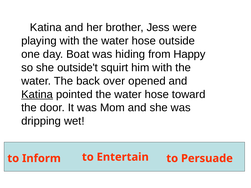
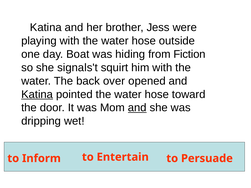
Happy: Happy -> Fiction (189, 54)
outside't: outside't -> signals't (77, 68)
and underline: none -> present (137, 108)
